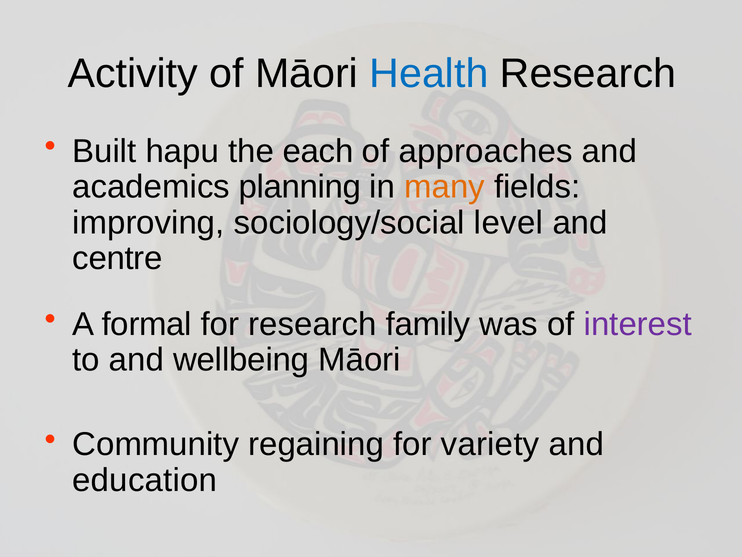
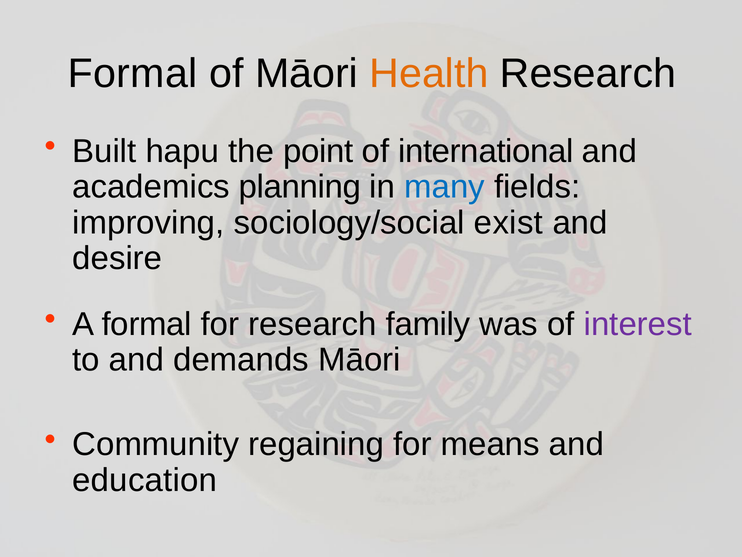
Activity: Activity -> Formal (133, 74)
Health colour: blue -> orange (429, 74)
each: each -> point (318, 151)
approaches: approaches -> international (486, 151)
many colour: orange -> blue (445, 187)
level: level -> exist (508, 222)
centre: centre -> desire (117, 258)
wellbeing: wellbeing -> demands (241, 360)
variety: variety -> means (490, 444)
